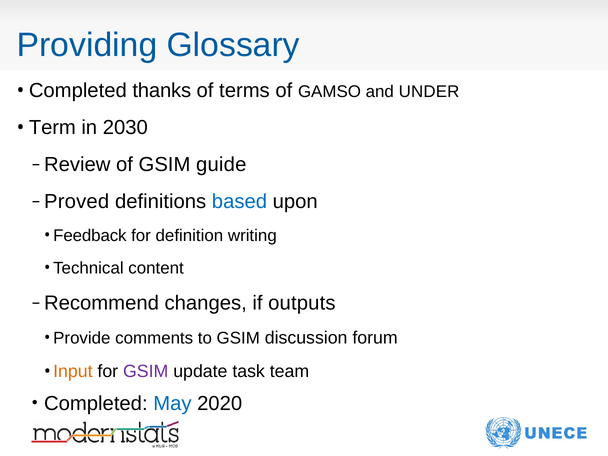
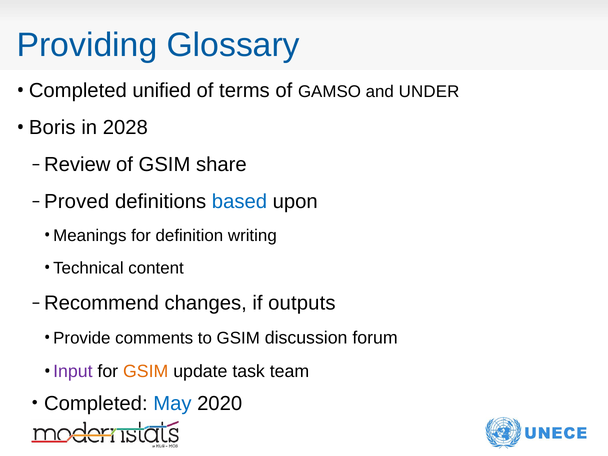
thanks: thanks -> unified (162, 91)
Term: Term -> Boris (52, 128)
2030: 2030 -> 2028 (125, 128)
guide: guide -> share (221, 165)
Feedback: Feedback -> Meanings (90, 236)
Input colour: orange -> purple (73, 371)
GSIM colour: purple -> orange (146, 371)
